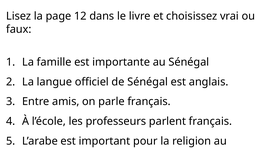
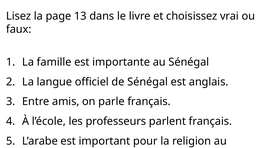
12: 12 -> 13 (80, 16)
